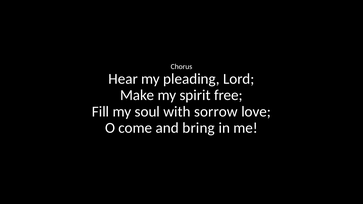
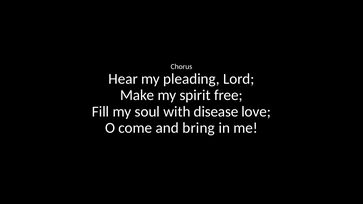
sorrow: sorrow -> disease (216, 112)
